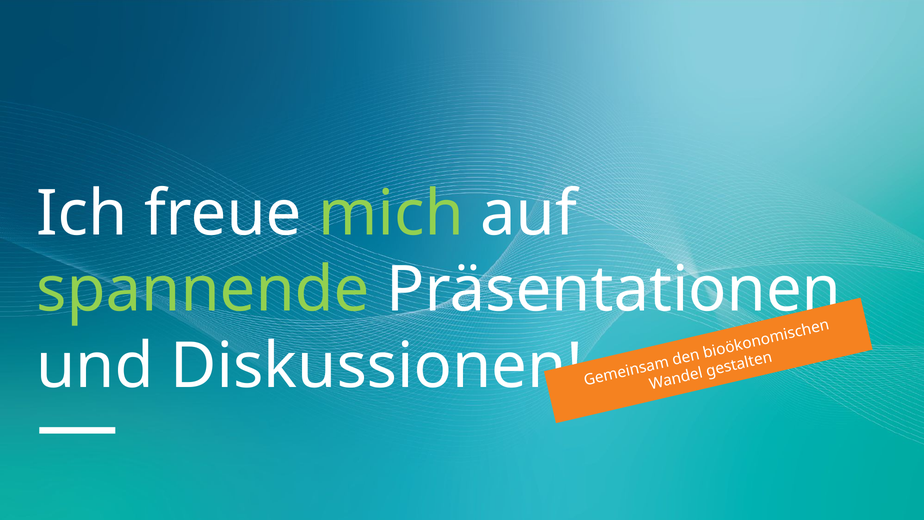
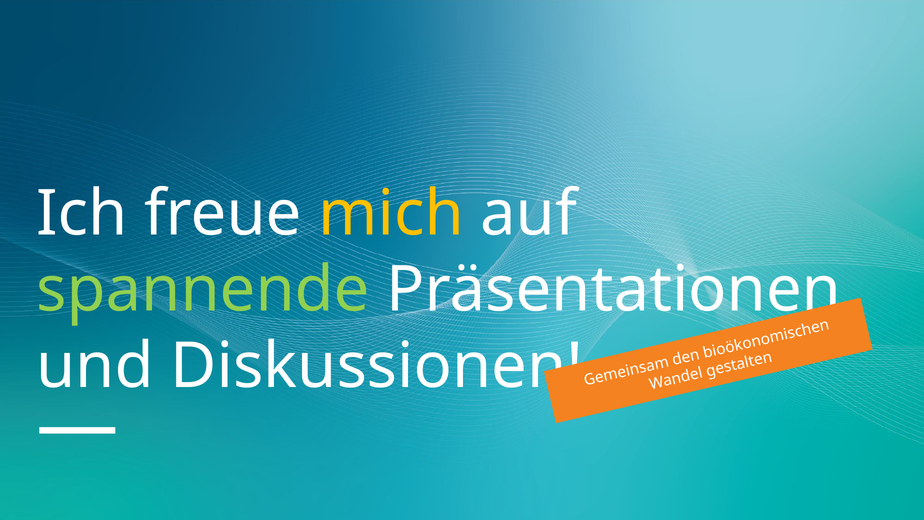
mich colour: light green -> yellow (391, 213)
